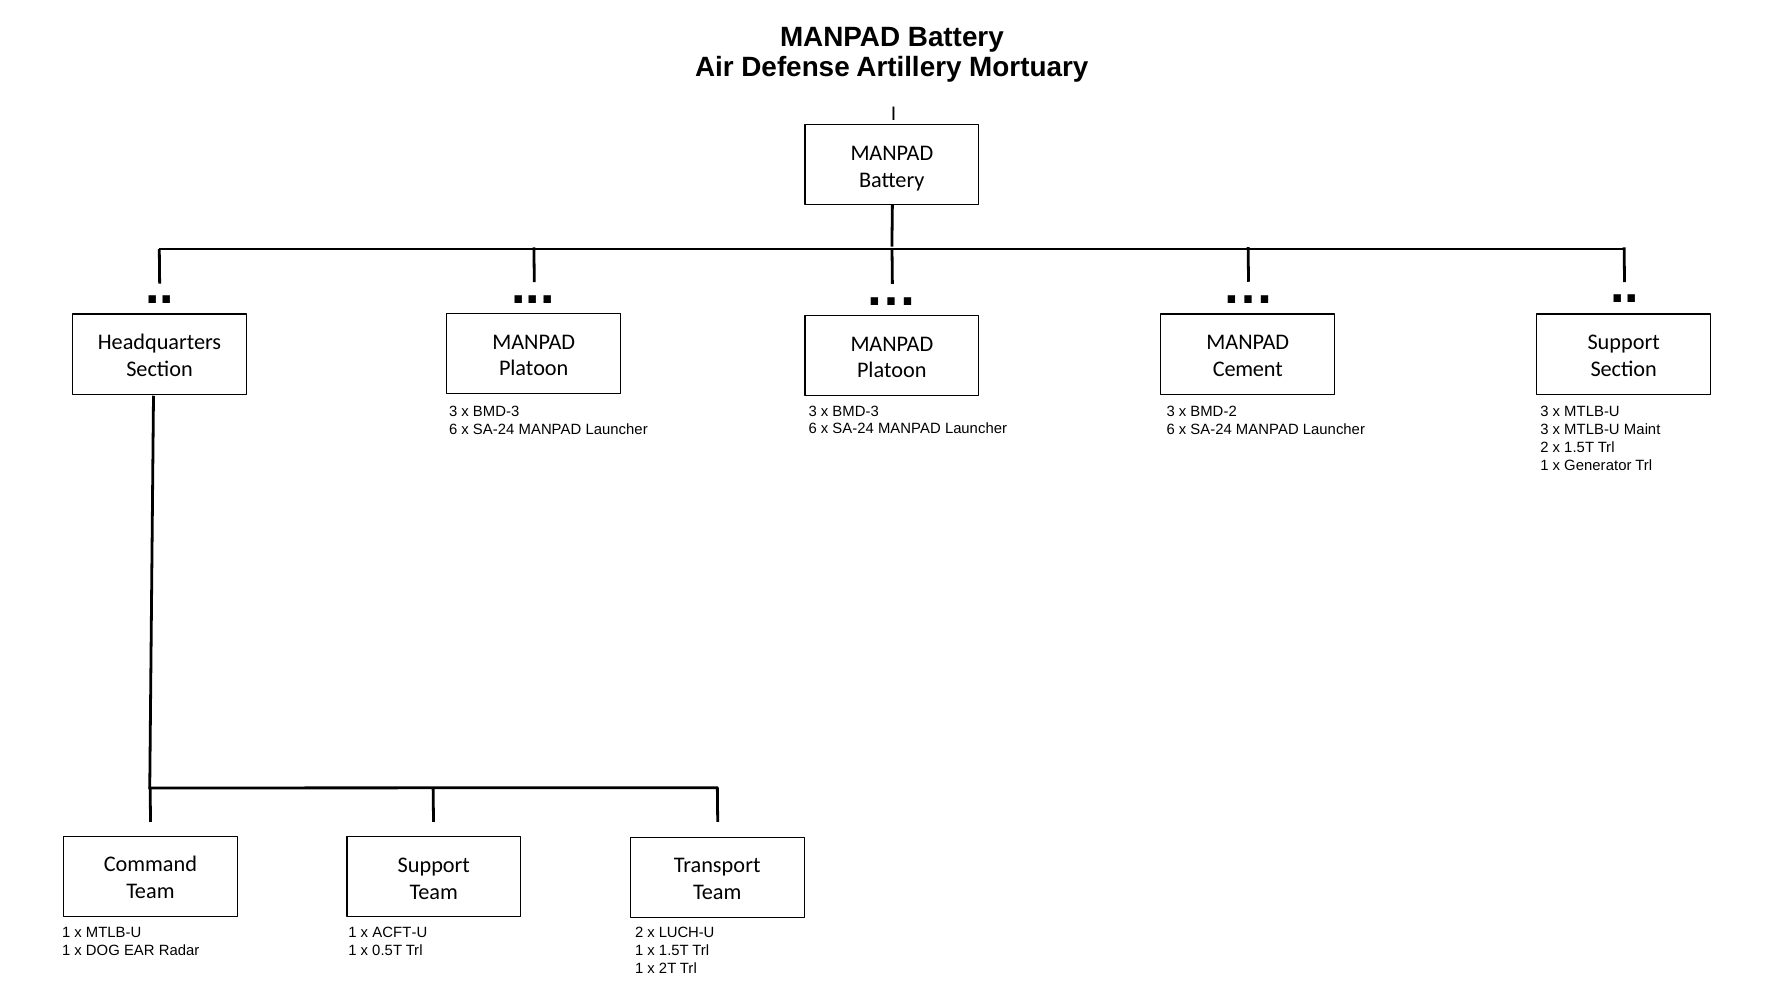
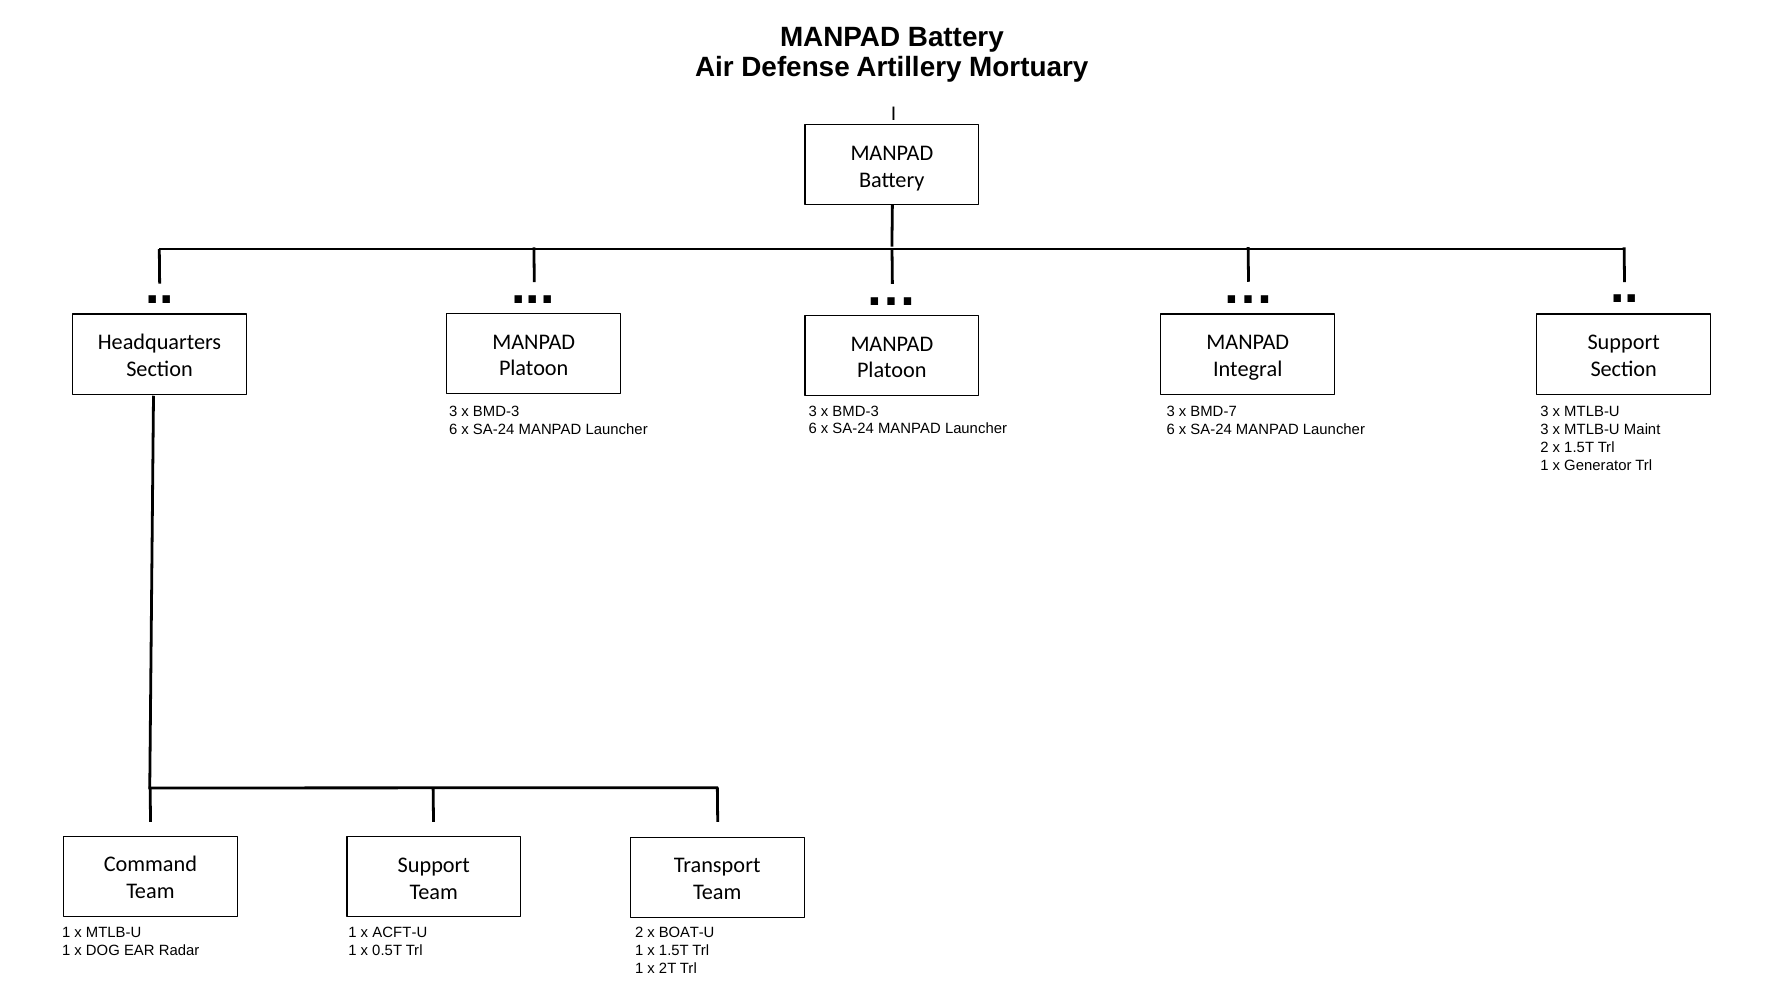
Cement: Cement -> Integral (1248, 369)
BMD-2: BMD-2 -> BMD-7 (1214, 412)
LUCH-U: LUCH-U -> BOAT-U (687, 933)
